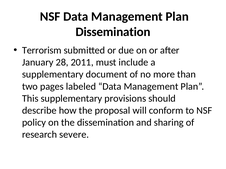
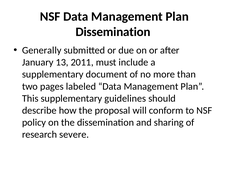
Terrorism: Terrorism -> Generally (42, 50)
28: 28 -> 13 (62, 63)
provisions: provisions -> guidelines (125, 99)
